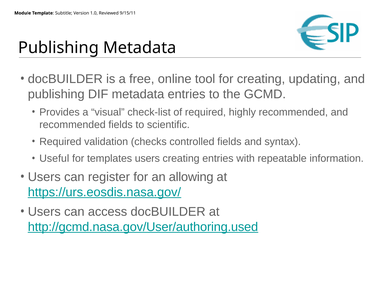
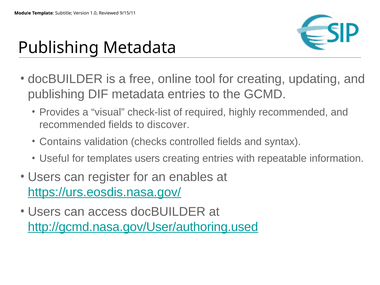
scientific: scientific -> discover (168, 125)
Required: Required -> Contains (60, 142)
allowing: allowing -> enables (191, 177)
